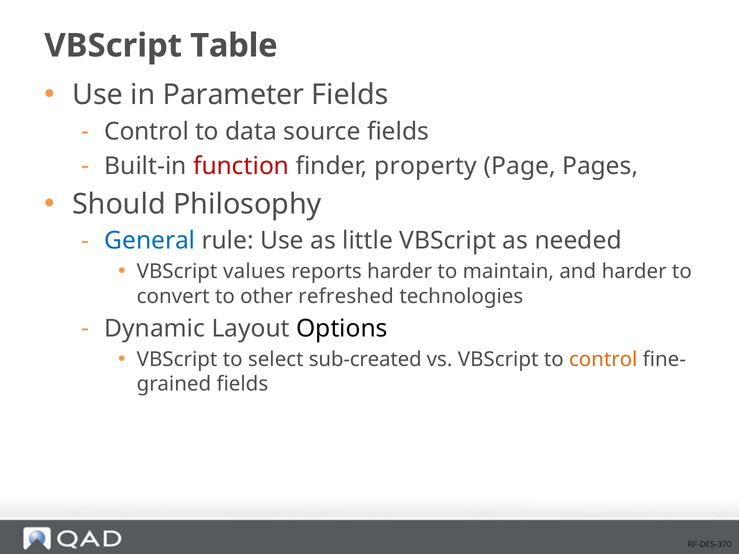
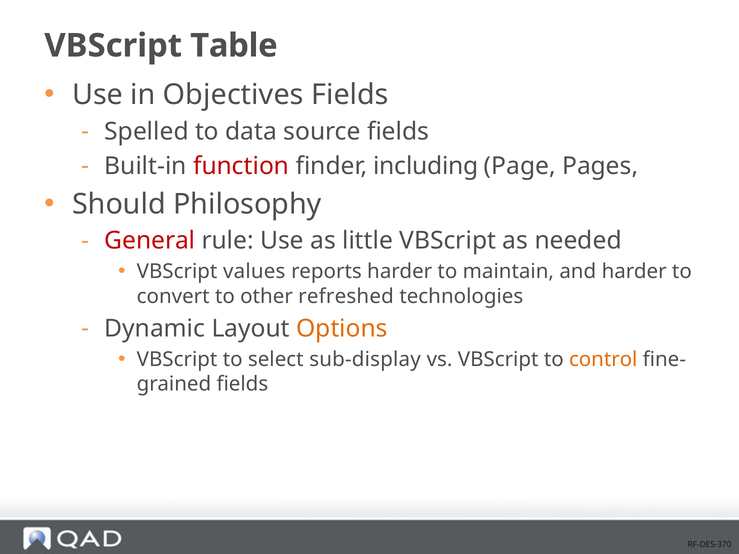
Parameter: Parameter -> Objectives (233, 95)
Control: Control -> Spelled (147, 132)
property: property -> including (426, 166)
General colour: blue -> red (150, 241)
Options colour: black -> orange (342, 329)
sub-created: sub-created -> sub-display (365, 360)
